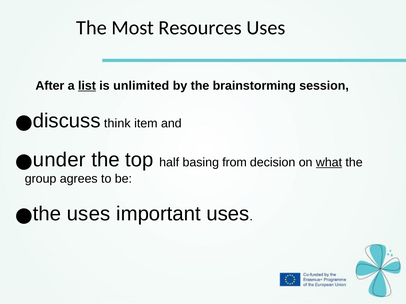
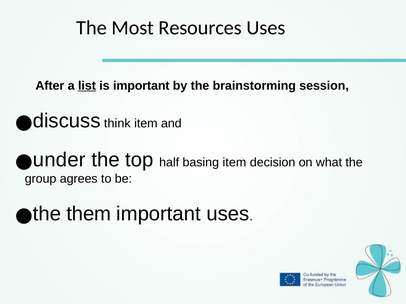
is unlimited: unlimited -> important (141, 86)
basing from: from -> item (234, 163)
what underline: present -> none (329, 163)
the uses: uses -> them (89, 214)
